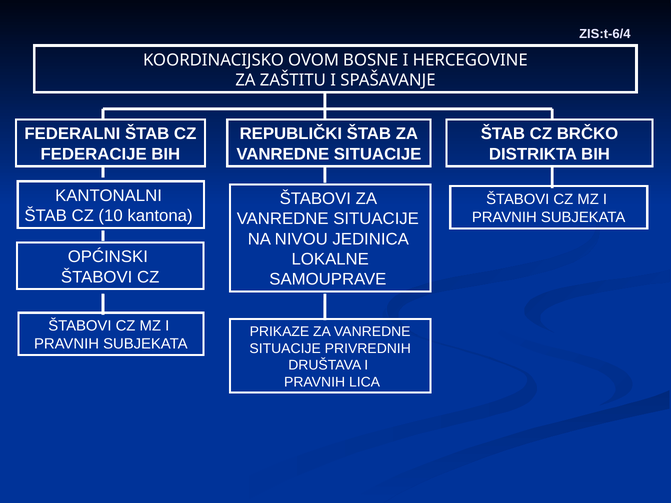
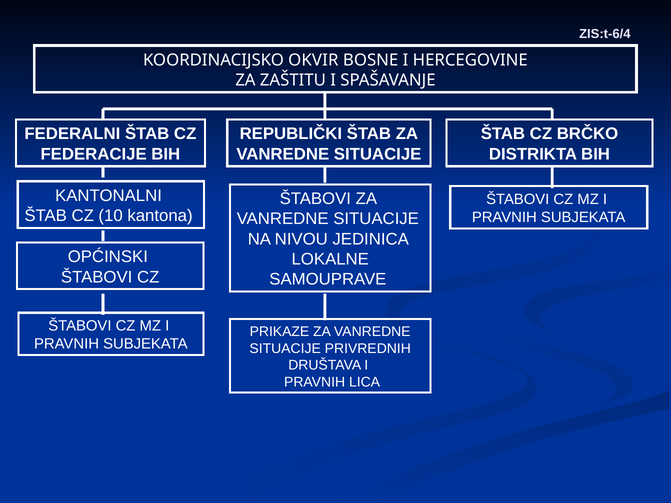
OVOM: OVOM -> OKVIR (313, 60)
